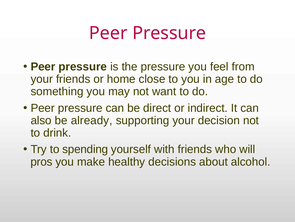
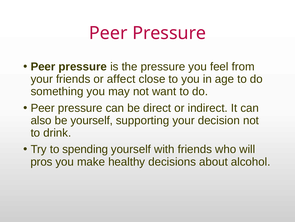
home: home -> affect (121, 79)
be already: already -> yourself (92, 120)
